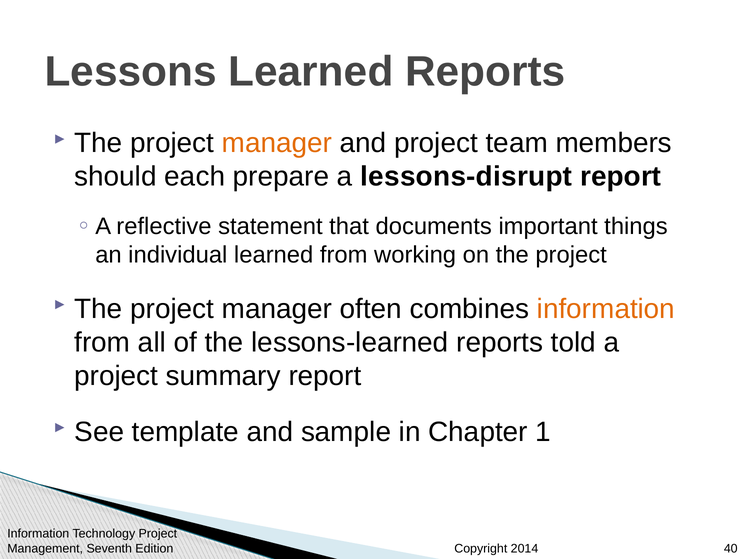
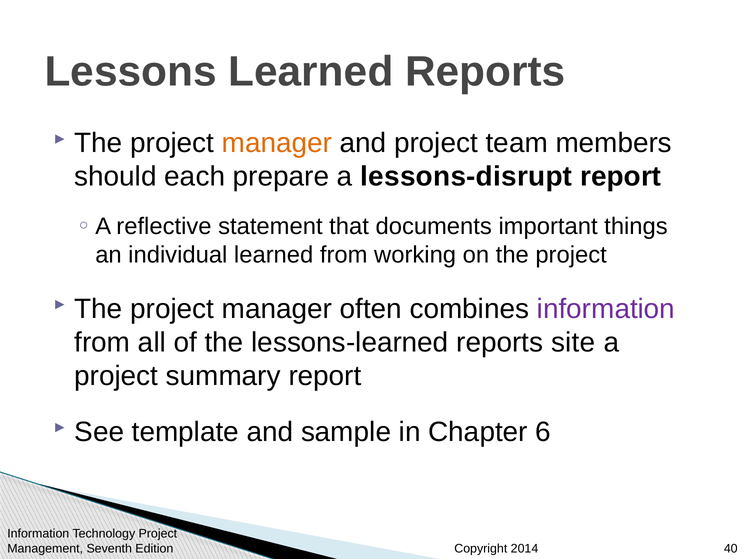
information colour: orange -> purple (606, 309)
told: told -> site (573, 342)
1: 1 -> 6 (543, 432)
